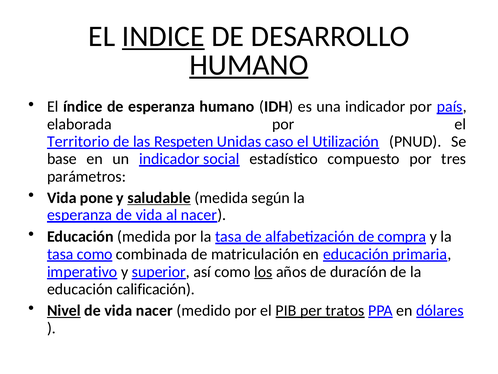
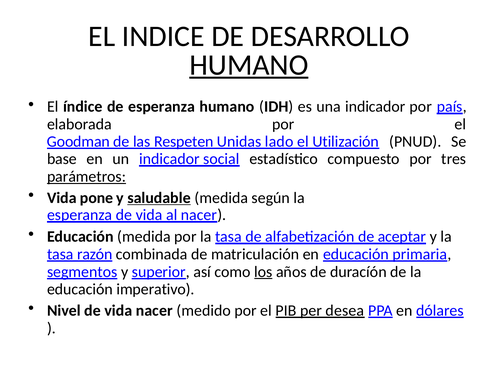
INDICE underline: present -> none (163, 36)
Territorio: Territorio -> Goodman (78, 141)
caso: caso -> lado (279, 141)
parámetros underline: none -> present (86, 176)
compra: compra -> aceptar (402, 236)
tasa como: como -> razón (95, 254)
imperativo: imperativo -> segmentos (82, 271)
calificación: calificación -> imperativo (156, 289)
Nivel underline: present -> none (64, 310)
tratos: tratos -> desea (345, 310)
